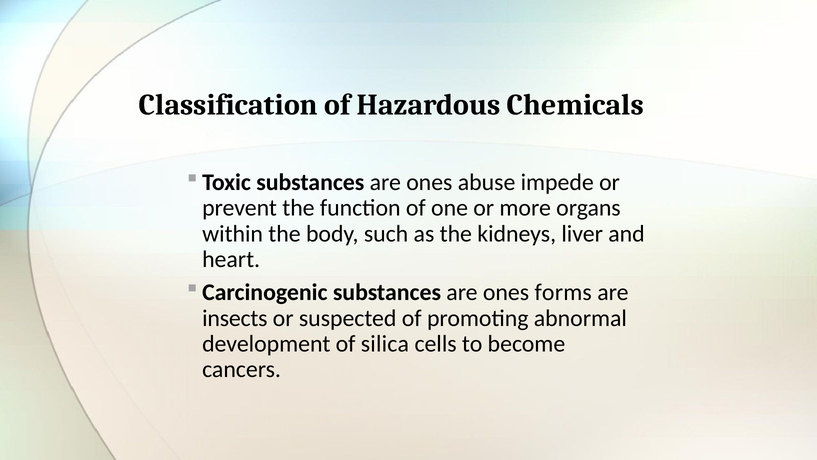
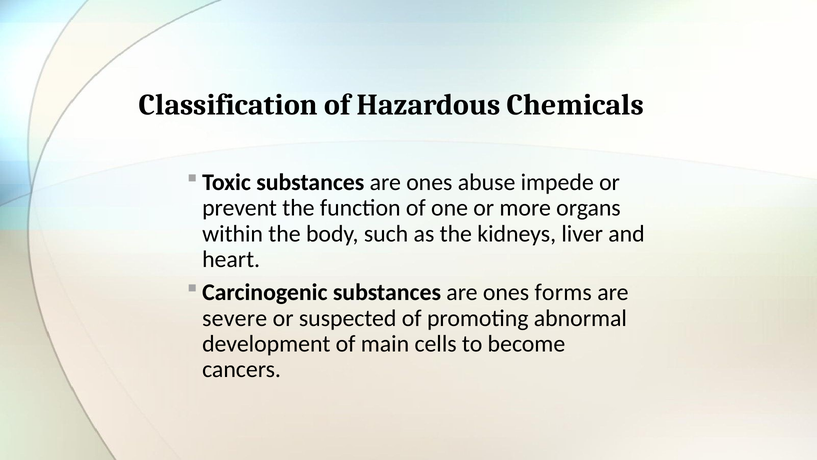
insects: insects -> severe (235, 318)
silica: silica -> main (385, 344)
